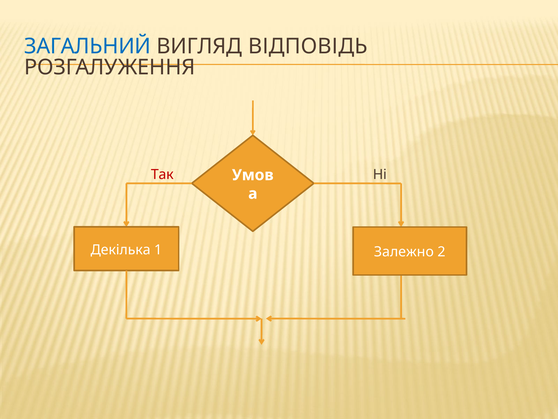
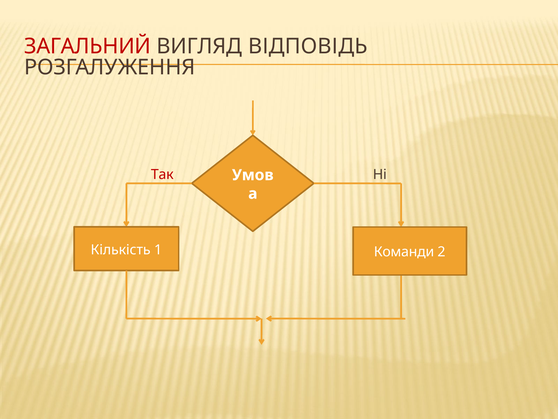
ЗАГАЛЬНИЙ colour: blue -> red (88, 46)
Декілька: Декілька -> Кількість (121, 249)
Залежно: Залежно -> Команди (404, 252)
